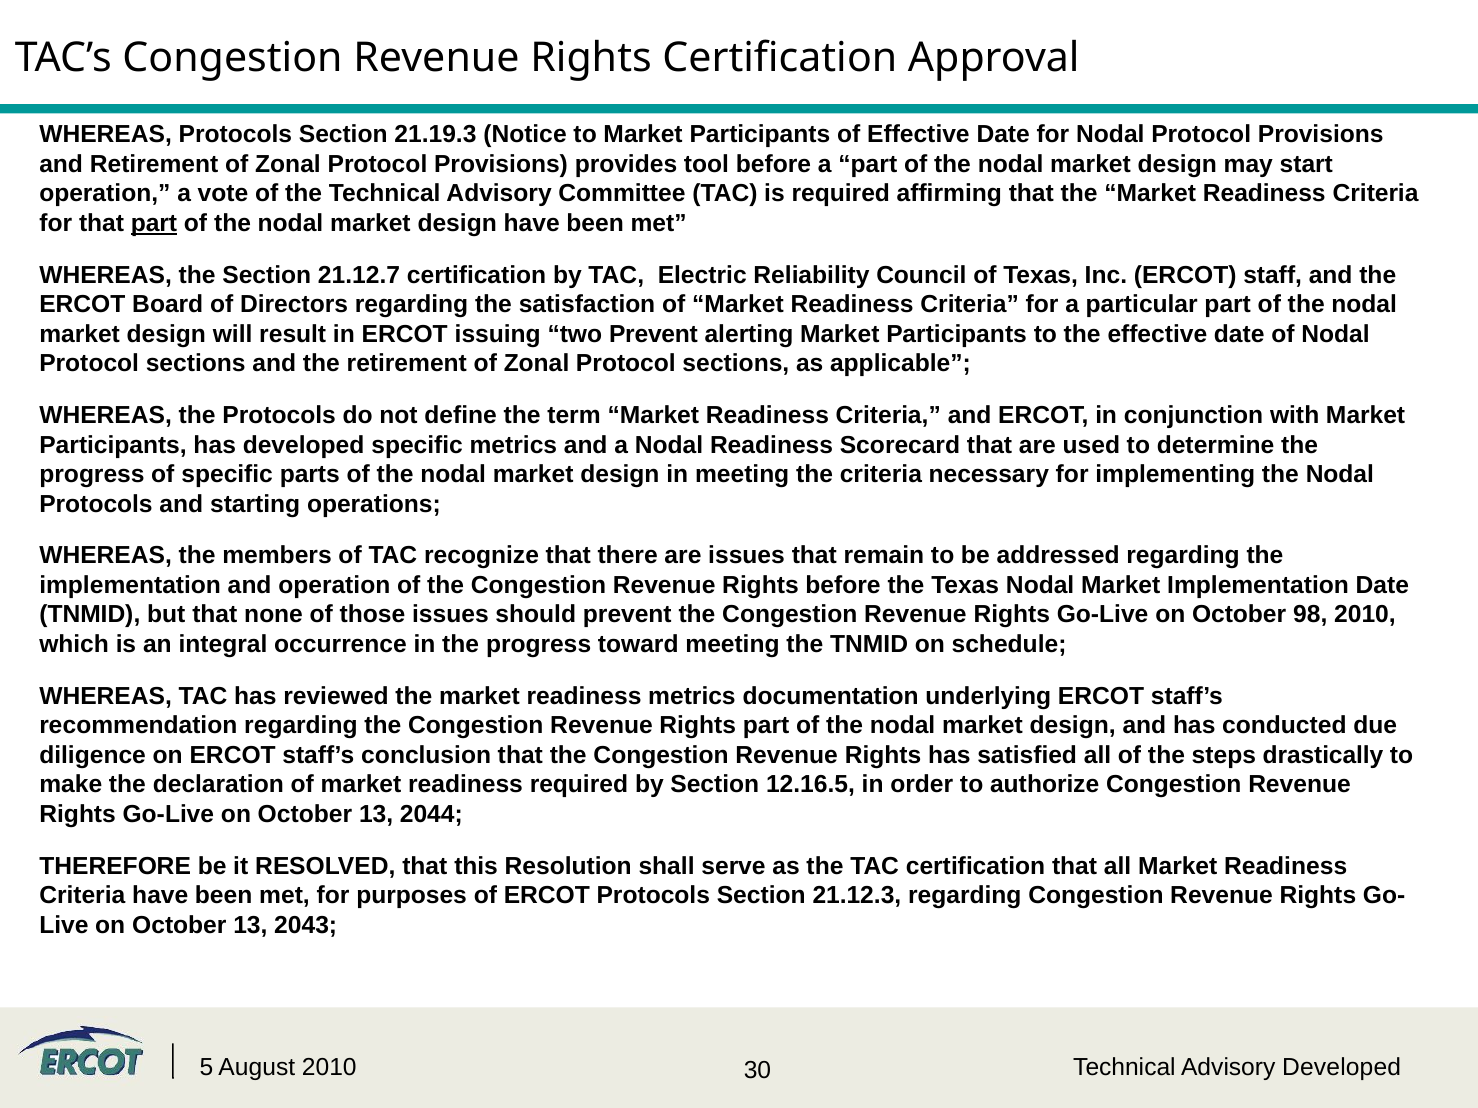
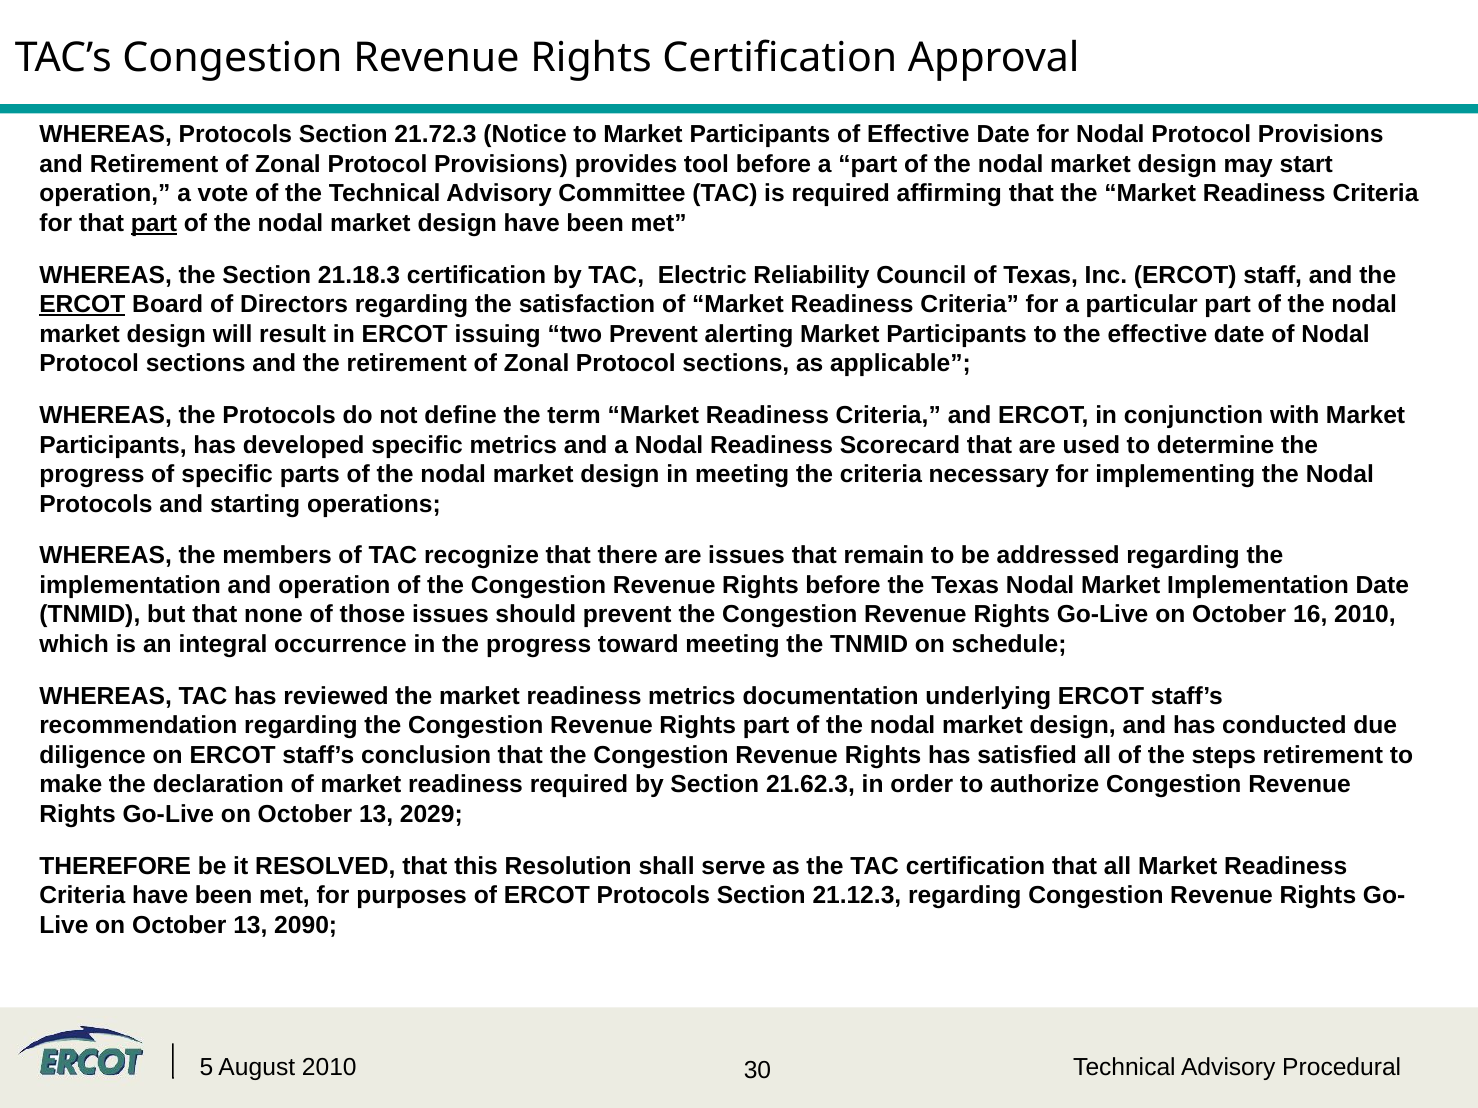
21.19.3: 21.19.3 -> 21.72.3 (435, 135)
21.12.7: 21.12.7 -> 21.18.3 (359, 275)
ERCOT underline: none -> present (82, 305)
98: 98 -> 16 (1310, 615)
steps drastically: drastically -> retirement (1323, 755)
12.16.5: 12.16.5 -> 21.62.3 (811, 785)
2044: 2044 -> 2029 (431, 815)
2043: 2043 -> 2090 (306, 925)
Advisory Developed: Developed -> Procedural (1342, 1068)
